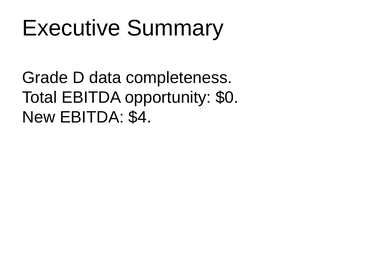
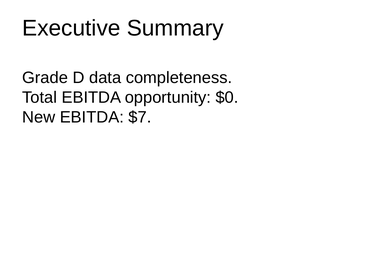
$4: $4 -> $7 (140, 117)
